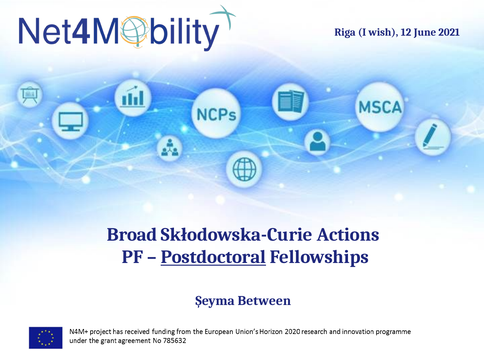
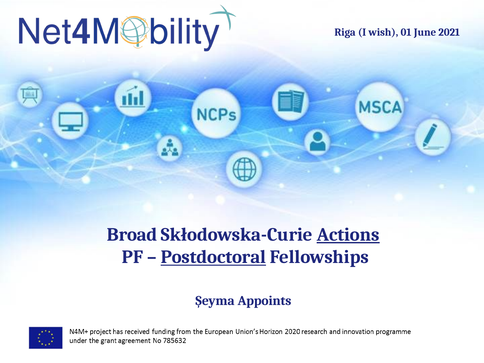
12: 12 -> 01 (406, 32)
Actions underline: none -> present (348, 235)
Between: Between -> Appoints (264, 301)
